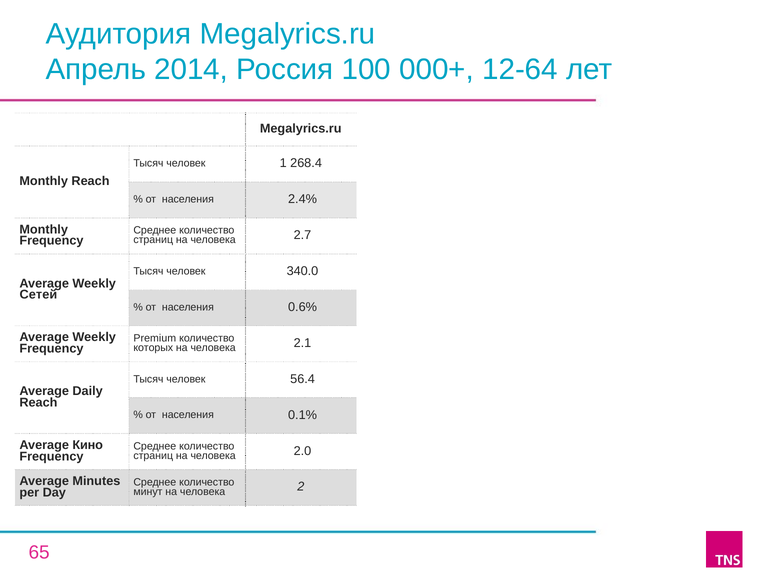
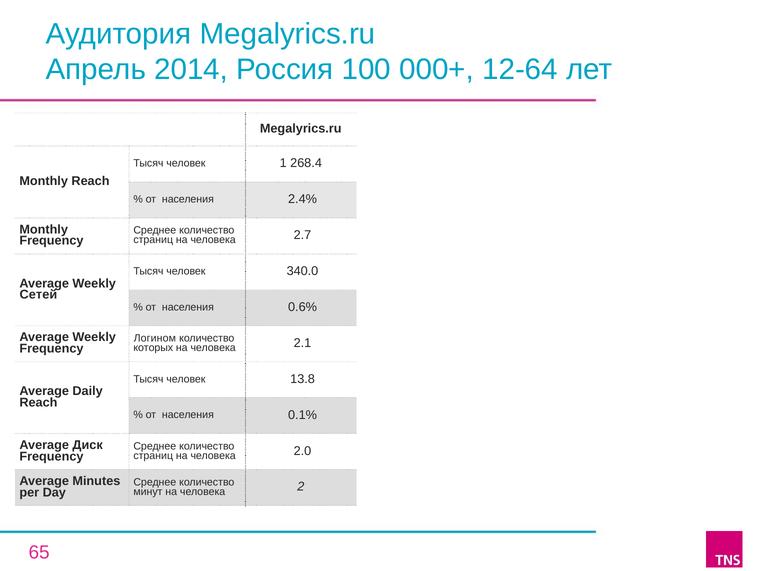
Premium: Premium -> Логином (155, 339)
56.4: 56.4 -> 13.8 (303, 379)
Кино: Кино -> Диск (88, 446)
